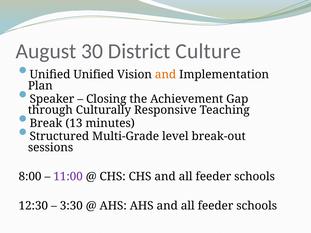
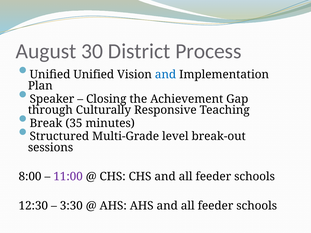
Culture: Culture -> Process (208, 51)
and colour: orange -> blue (166, 75)
13: 13 -> 35 (74, 123)
